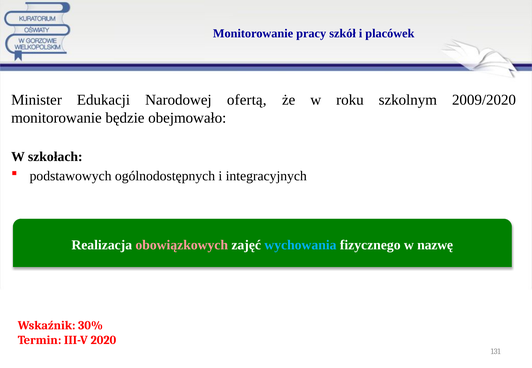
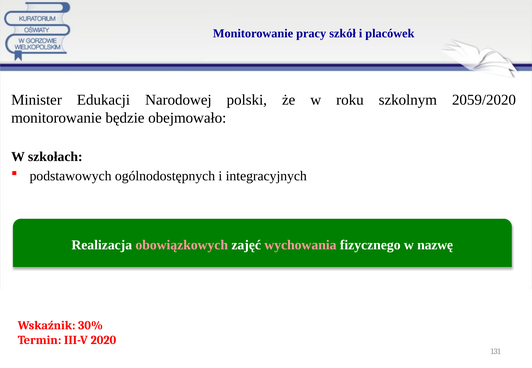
ofertą: ofertą -> polski (247, 100)
2009/2020: 2009/2020 -> 2059/2020 (484, 100)
wychowania colour: light blue -> pink (300, 245)
